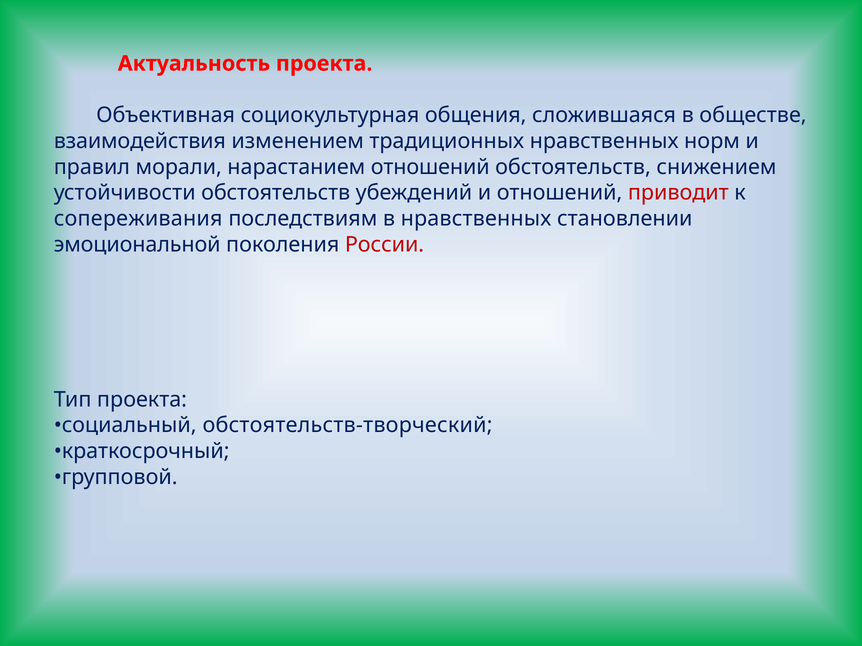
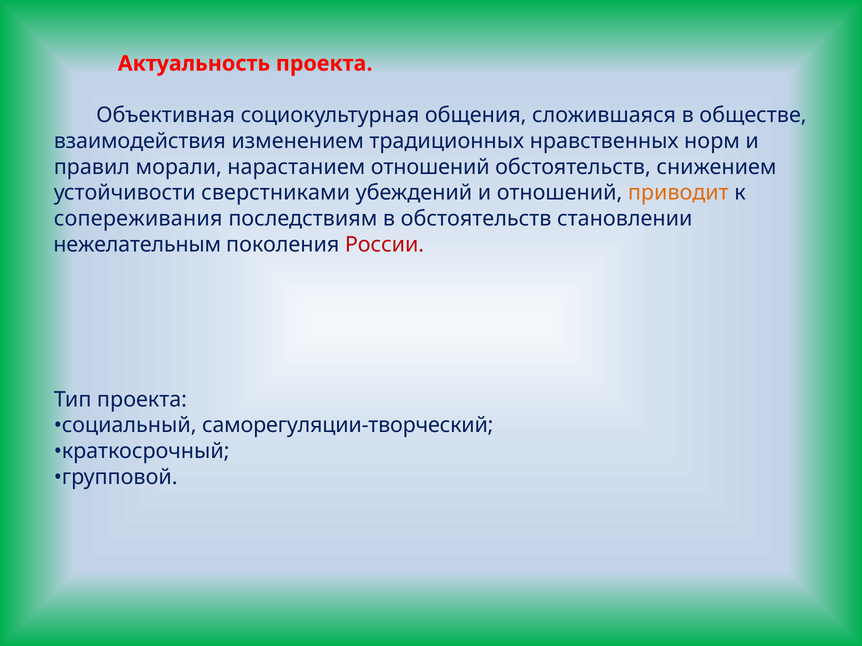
устойчивости обстоятельств: обстоятельств -> сверстниками (276, 193)
приводит colour: red -> orange (678, 193)
в нравственных: нравственных -> обстоятельств (476, 219)
эмоциональной: эмоциональной -> нежелательным (137, 245)
обстоятельств-творческий: обстоятельств-творческий -> саморегуляции-творческий (348, 426)
